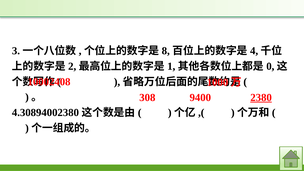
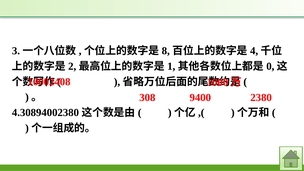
2380 underline: present -> none (261, 97)
